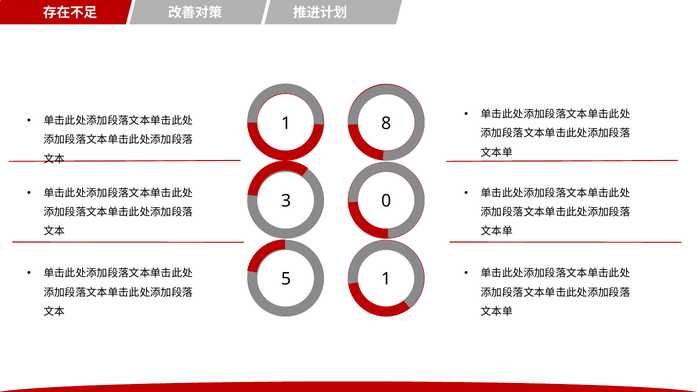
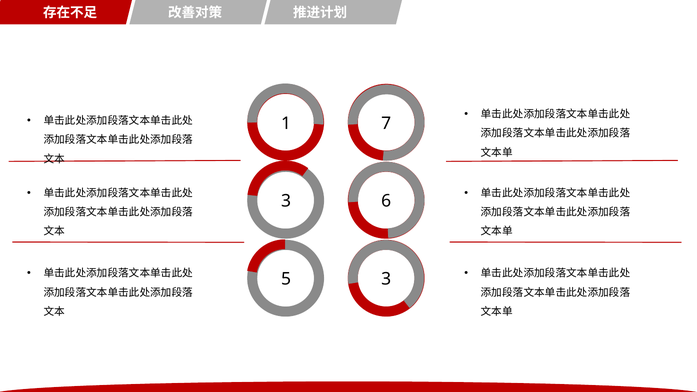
8: 8 -> 7 (386, 123)
0: 0 -> 6 (386, 201)
5 1: 1 -> 3 (386, 279)
